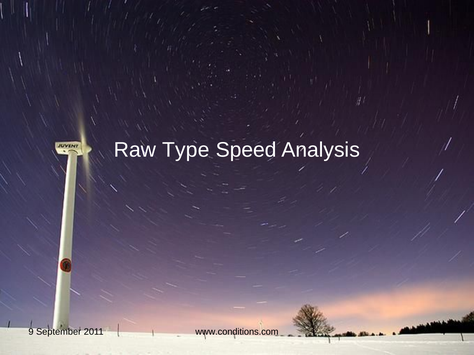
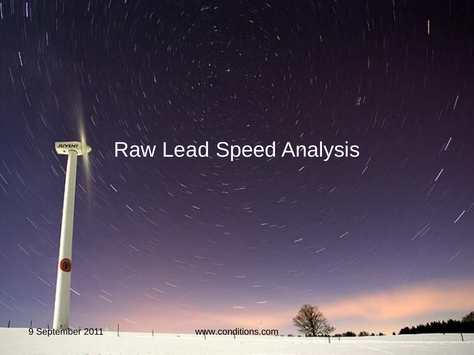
Type: Type -> Lead (186, 150)
